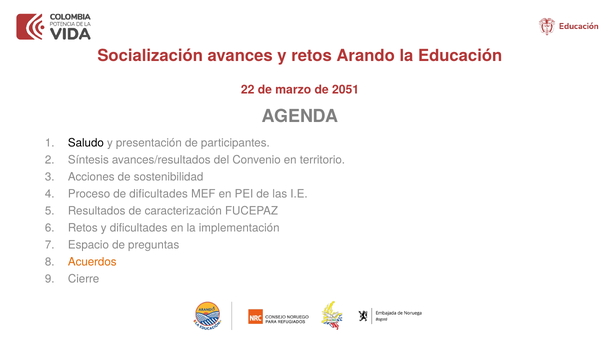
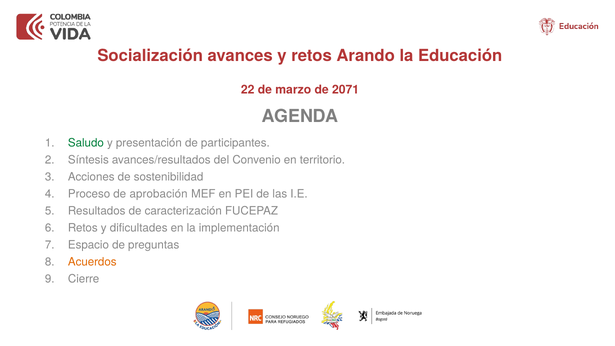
2051: 2051 -> 2071 (346, 89)
Saludo colour: black -> green (86, 143)
de dificultades: dificultades -> aprobación (159, 194)
